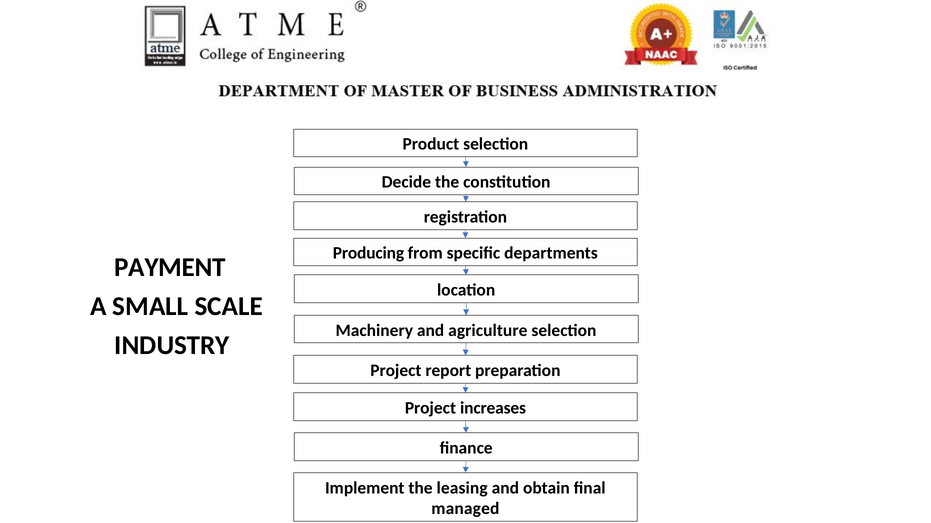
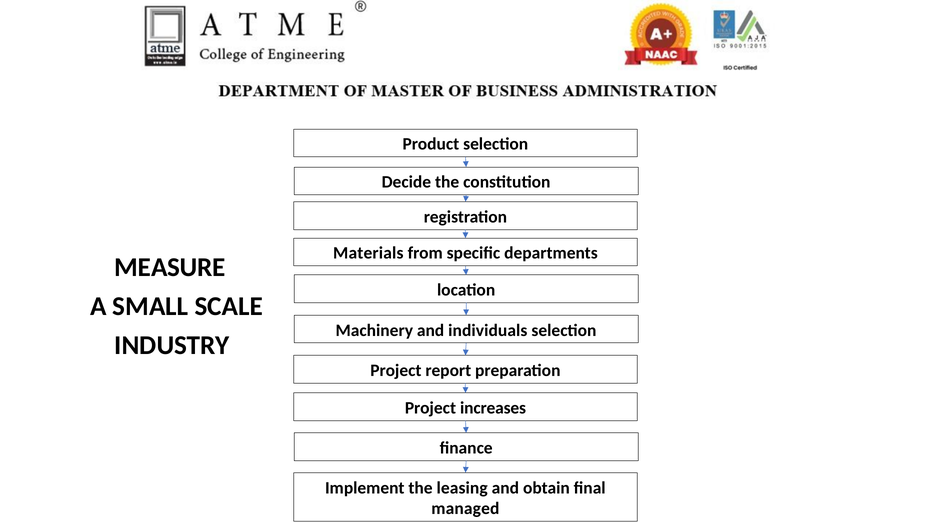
Producing: Producing -> Materials (368, 254)
PAYMENT: PAYMENT -> MEASURE (170, 268)
agriculture: agriculture -> individuals (488, 331)
